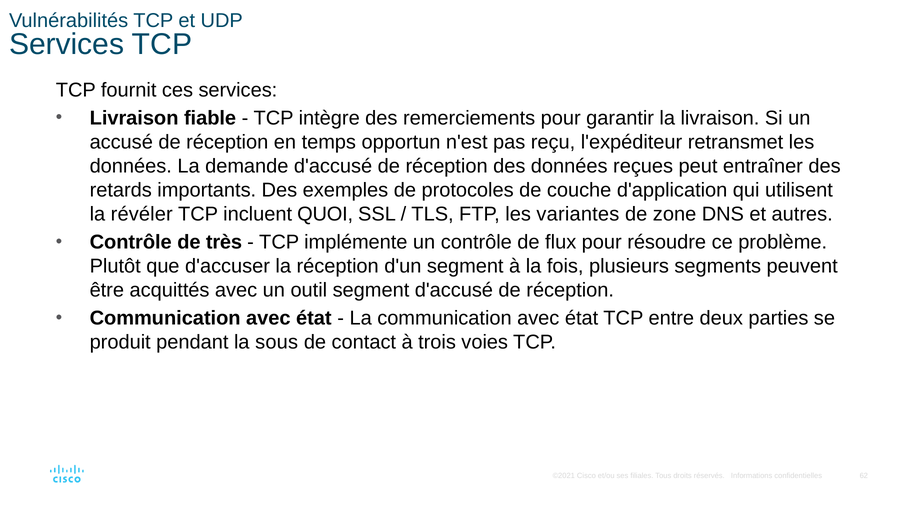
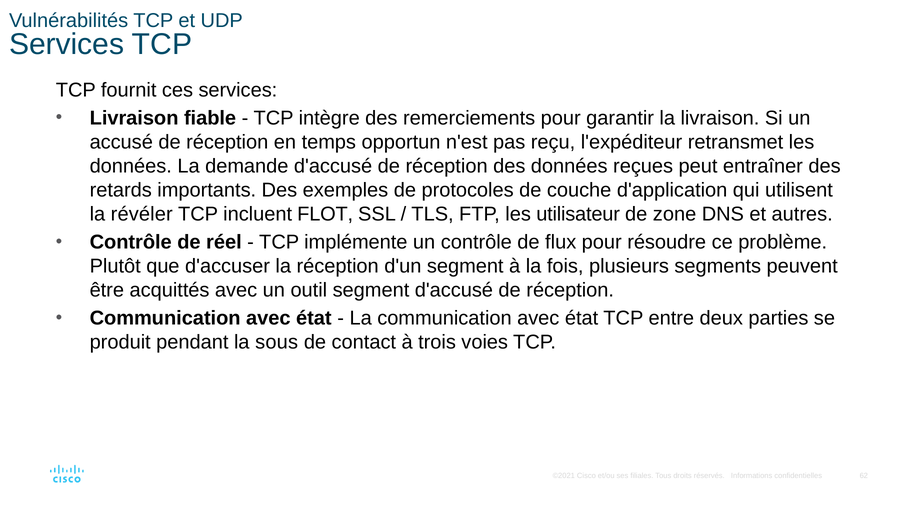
QUOI: QUOI -> FLOT (325, 214)
variantes: variantes -> utilisateur (578, 214)
très: très -> réel (224, 242)
